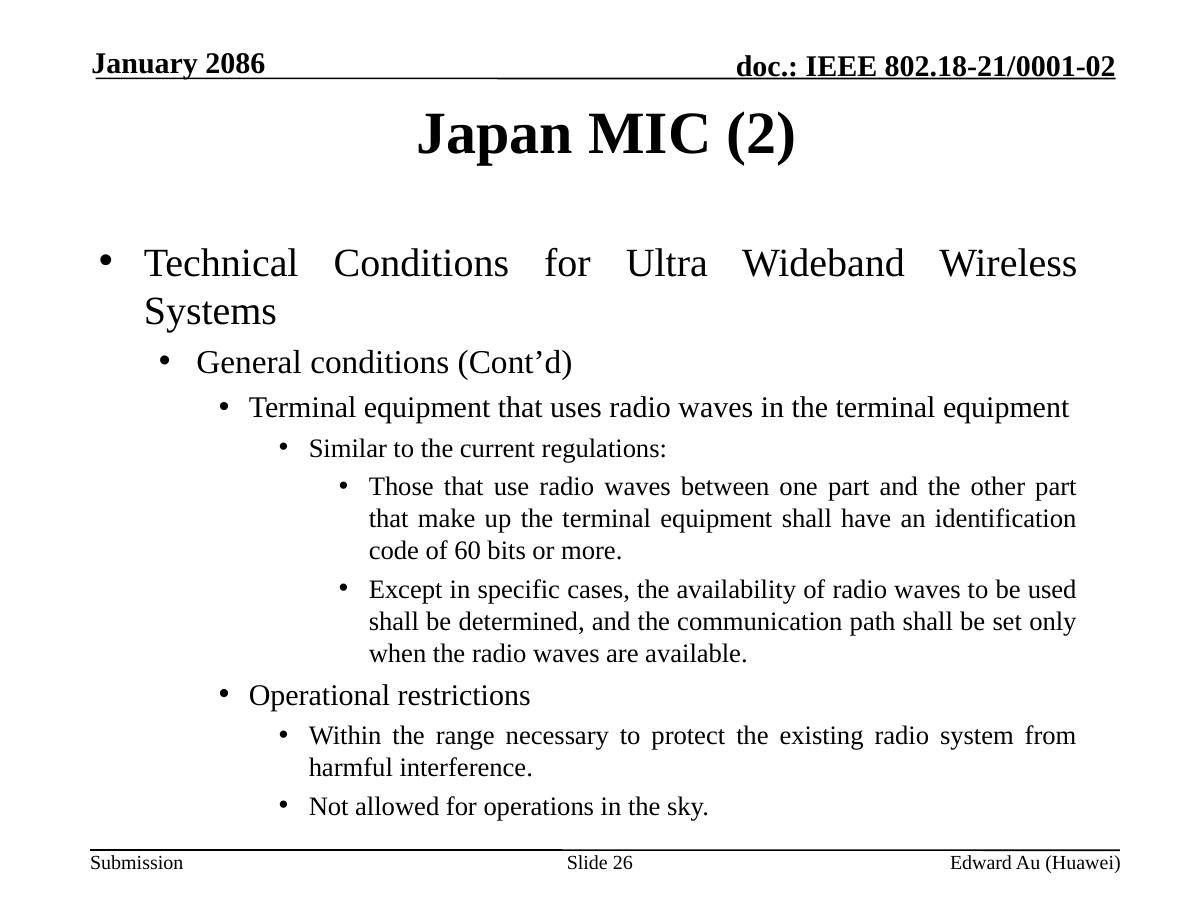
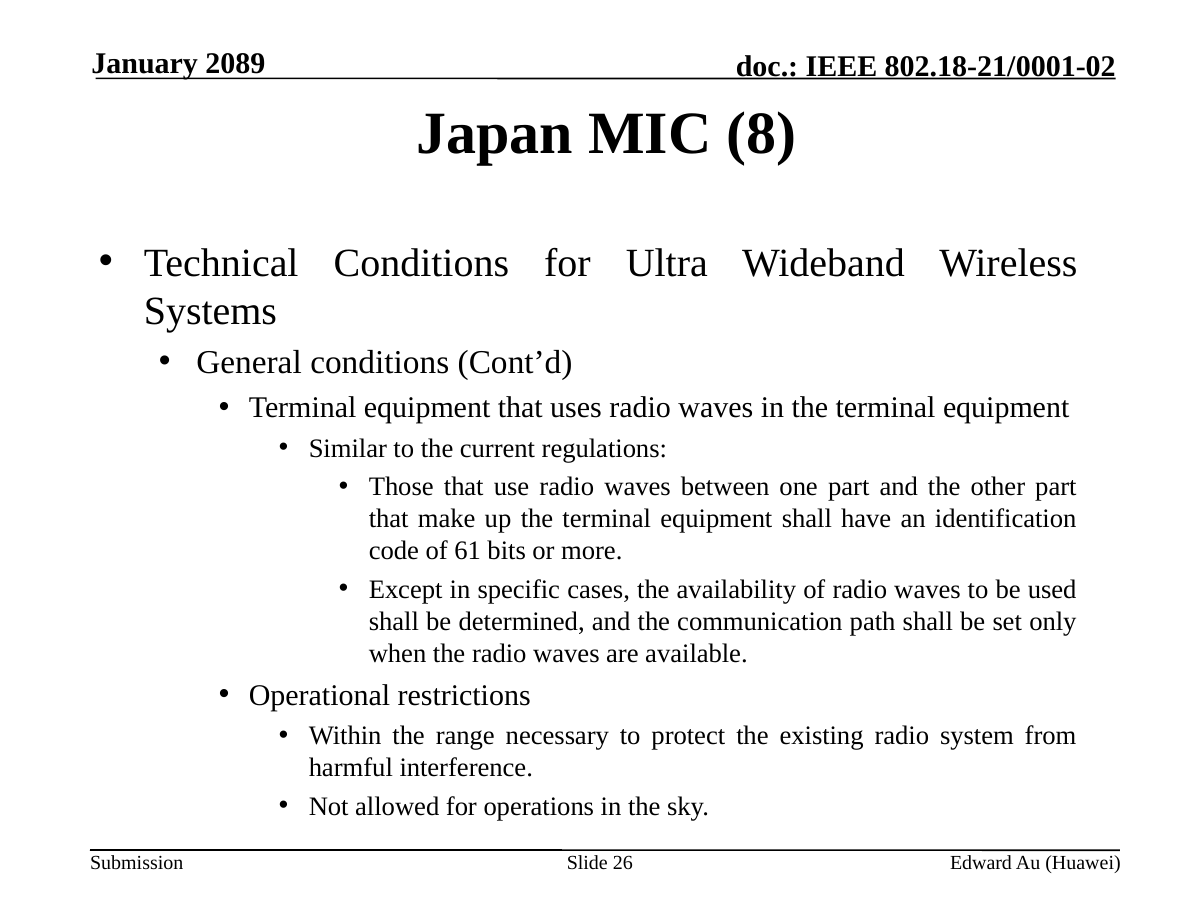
2086: 2086 -> 2089 (235, 64)
2: 2 -> 8 (761, 134)
60: 60 -> 61 (468, 551)
